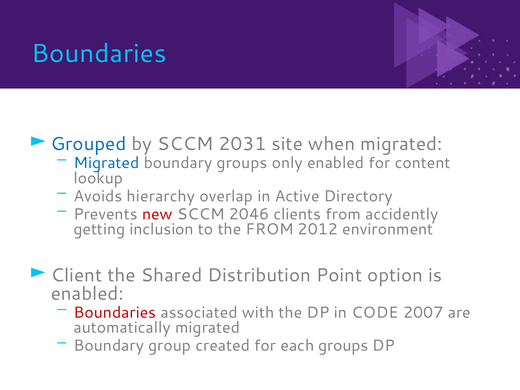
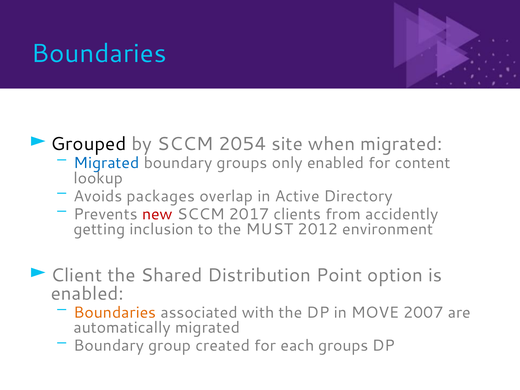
Grouped colour: blue -> black (88, 144)
2031: 2031 -> 2054 (242, 144)
hierarchy: hierarchy -> packages (161, 196)
2046: 2046 -> 2017 (249, 214)
the FROM: FROM -> MUST (269, 229)
Boundaries colour: red -> orange (115, 312)
CODE: CODE -> MOVE (375, 312)
